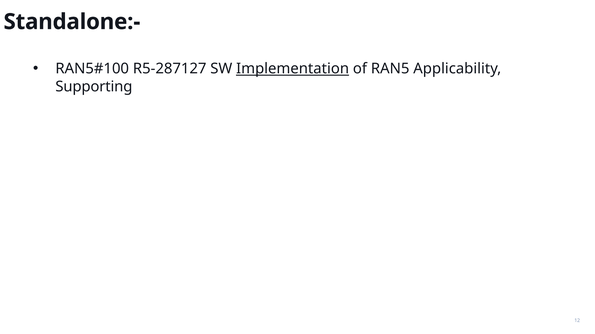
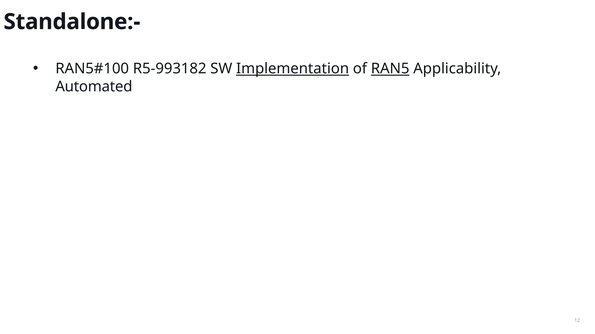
R5-287127: R5-287127 -> R5-993182 (170, 69)
RAN5 underline: none -> present (390, 69)
Supporting: Supporting -> Automated (94, 87)
